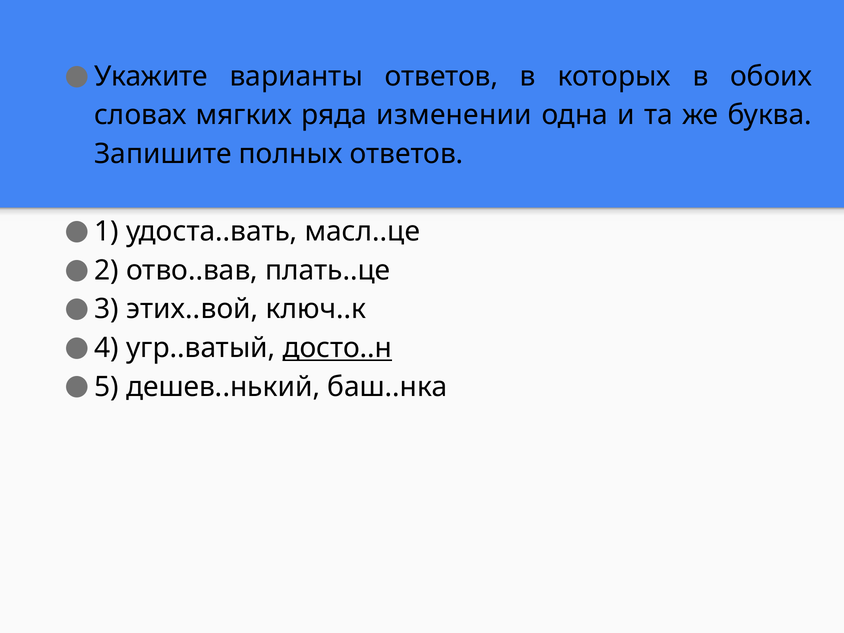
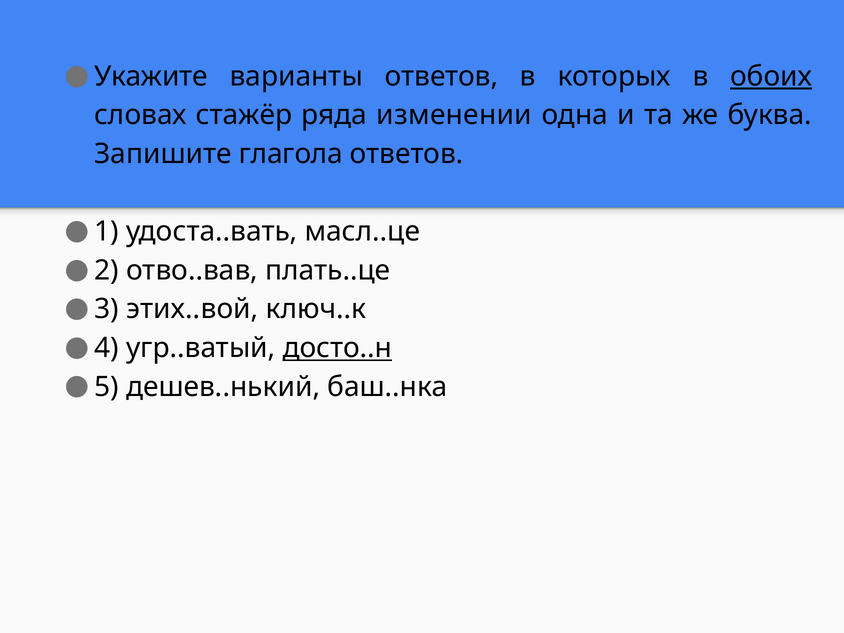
обоих underline: none -> present (771, 76)
мягких: мягких -> стажёр (244, 115)
полных: полных -> глагола (291, 154)
